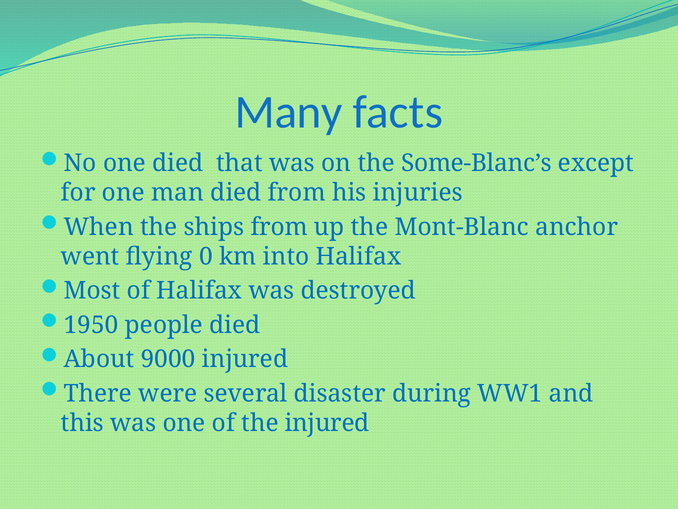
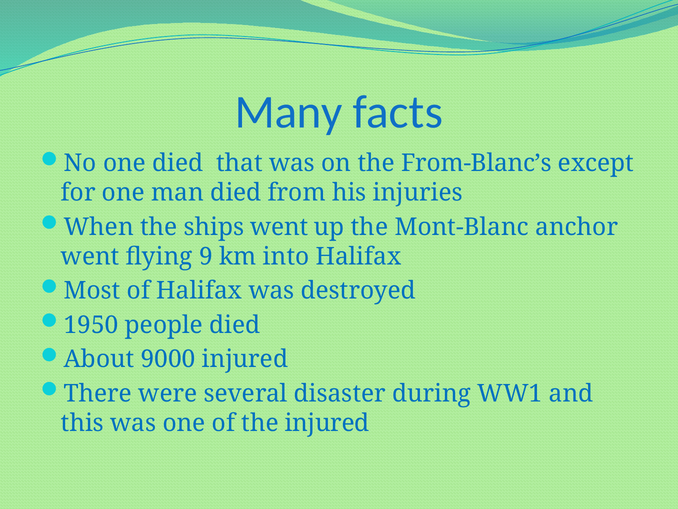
Some-Blanc’s: Some-Blanc’s -> From-Blanc’s (477, 163)
ships from: from -> went (279, 227)
0: 0 -> 9 (206, 256)
